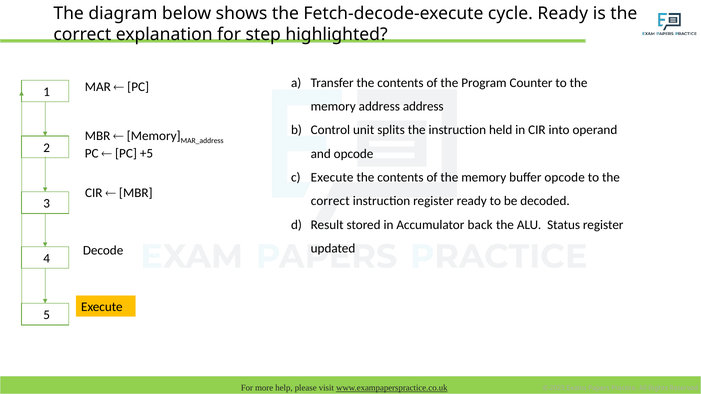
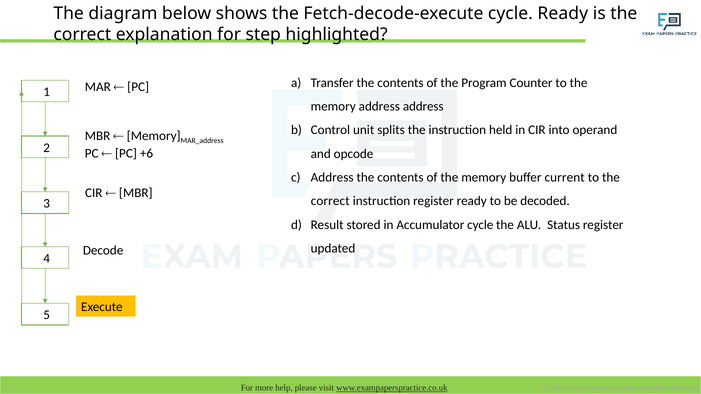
+5: +5 -> +6 (146, 154)
Execute: Execute -> Address (332, 178)
buffer opcode: opcode -> current (565, 178)
Accumulator back: back -> cycle (480, 225)
